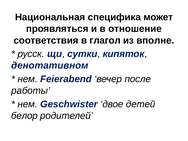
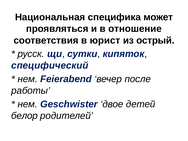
глагол: глагол -> юрист (105, 40)
вполне: вполне -> острый (155, 40)
денотативном: денотативном -> специфический (50, 65)
